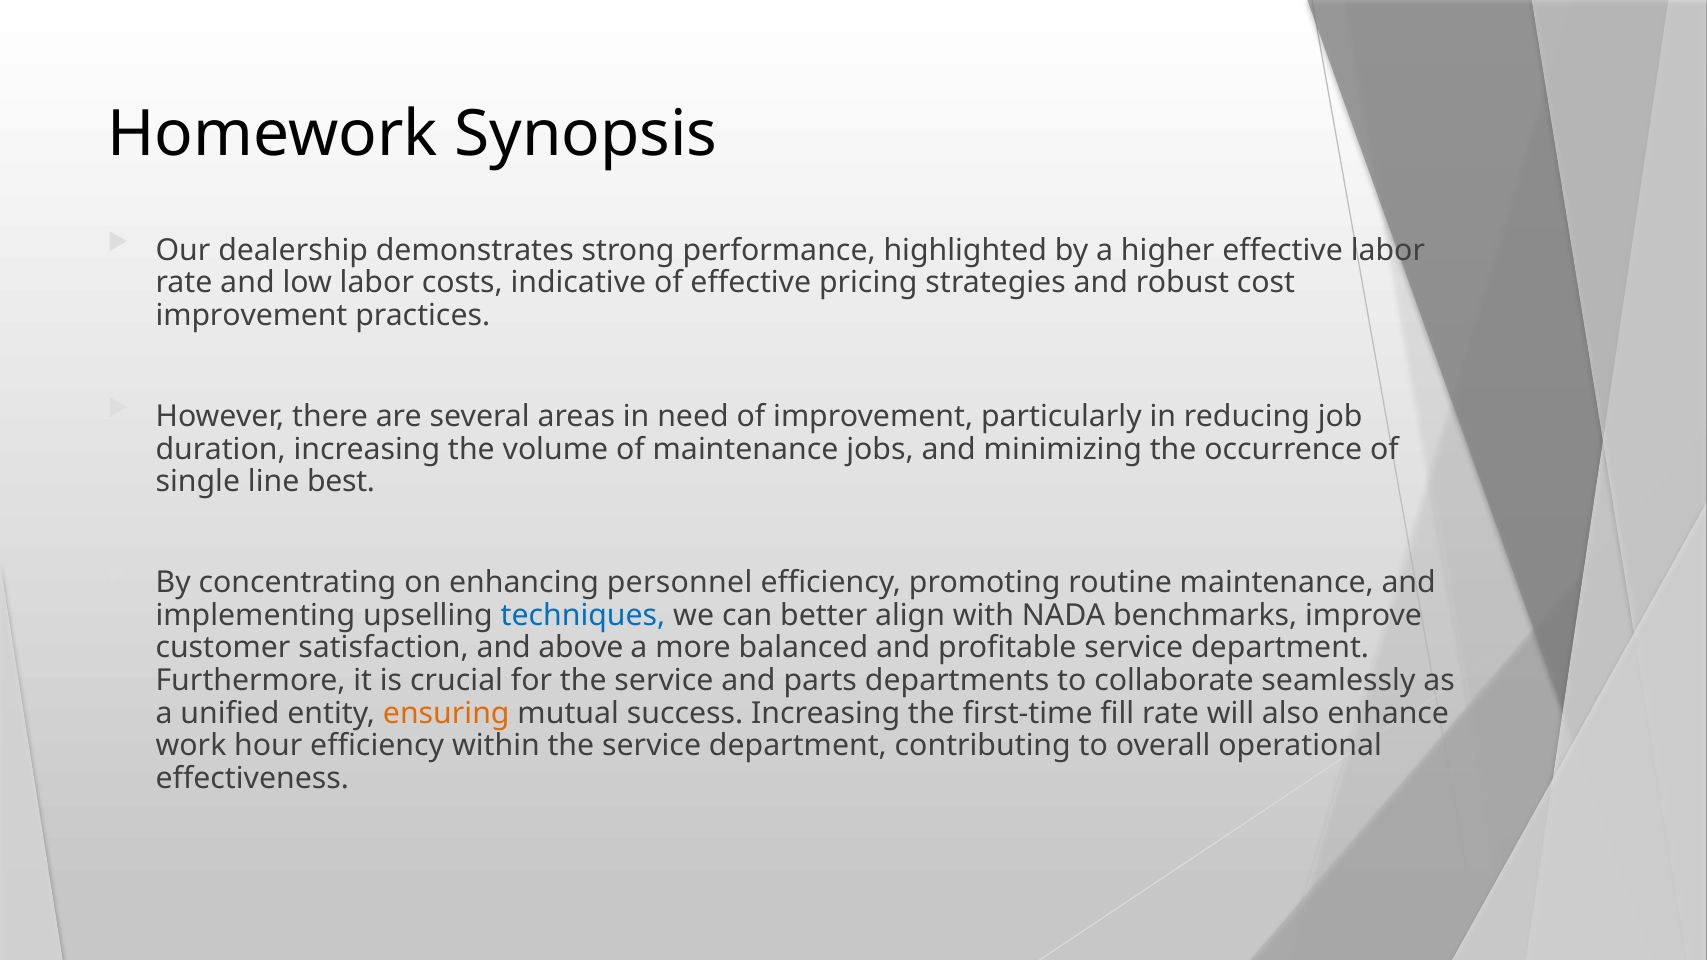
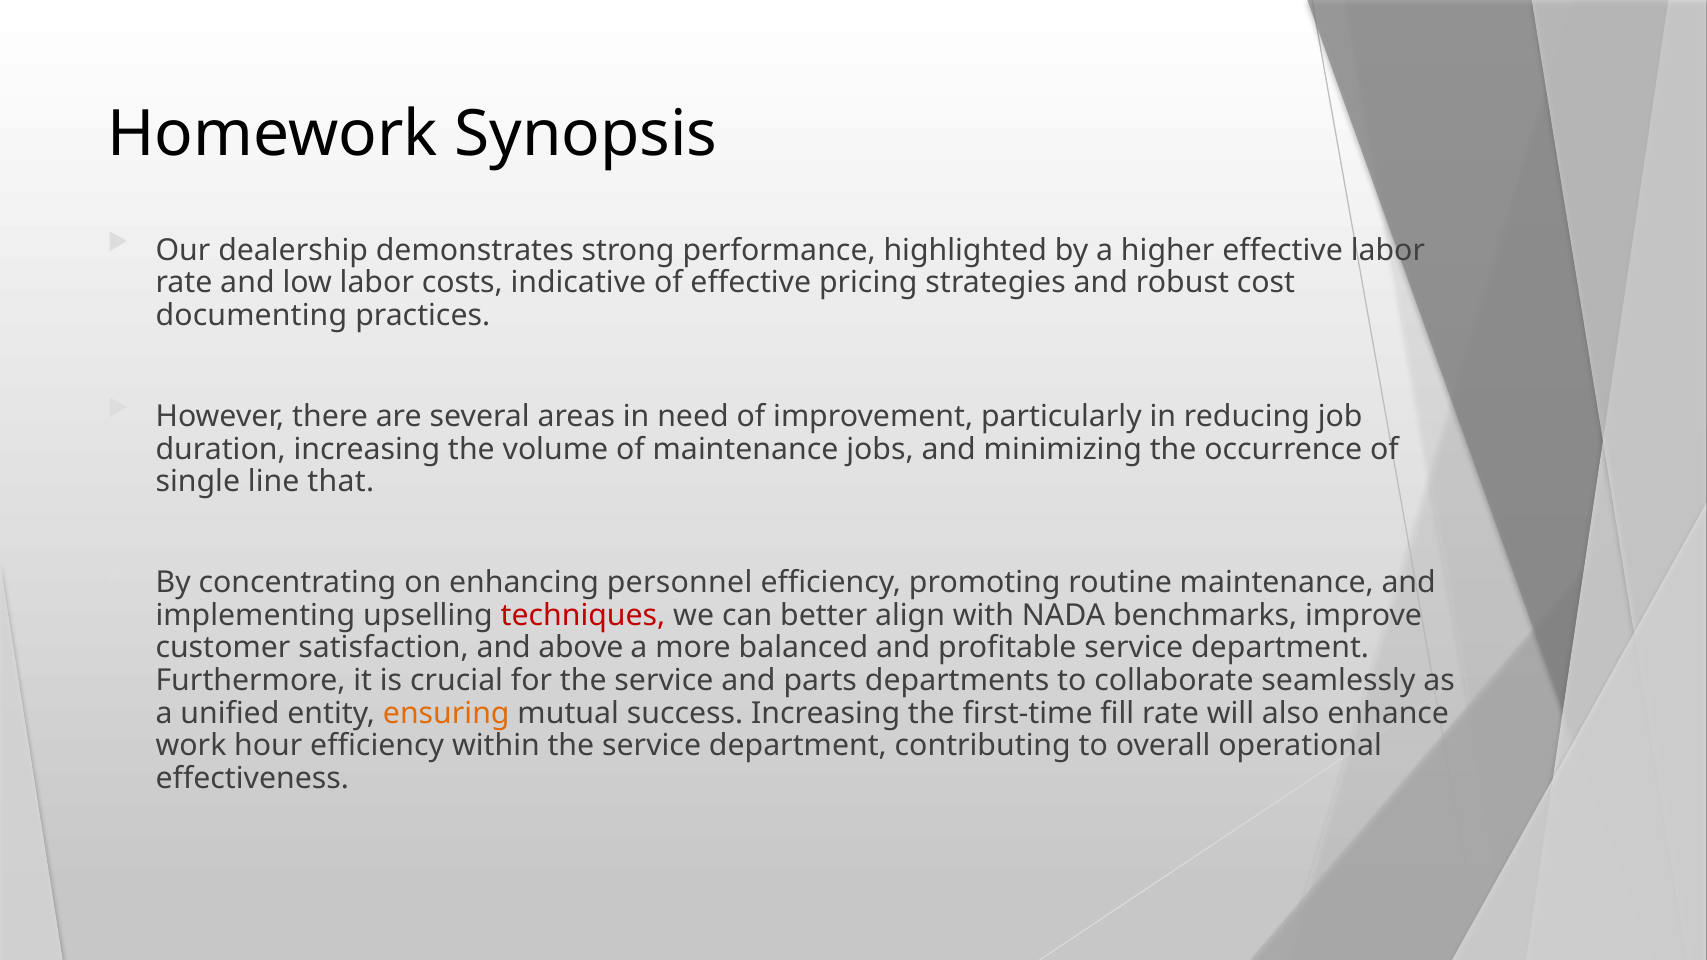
improvement: improvement -> documenting (251, 316)
best: best -> that (341, 482)
techniques colour: blue -> red (583, 615)
